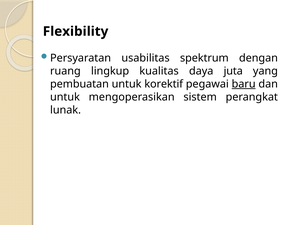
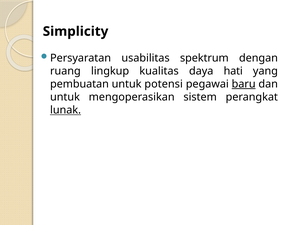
Flexibility: Flexibility -> Simplicity (76, 31)
juta: juta -> hati (233, 71)
korektif: korektif -> potensi (164, 84)
lunak underline: none -> present (66, 110)
